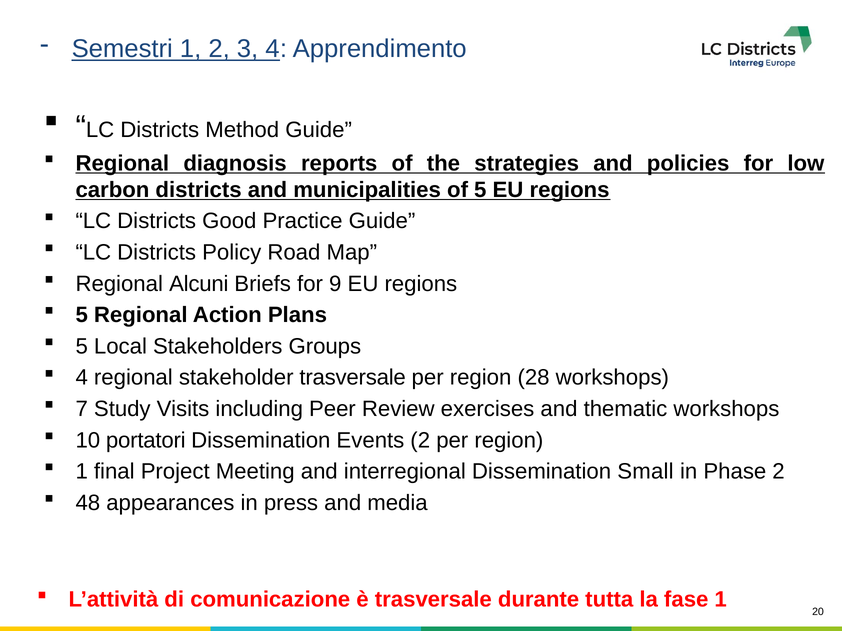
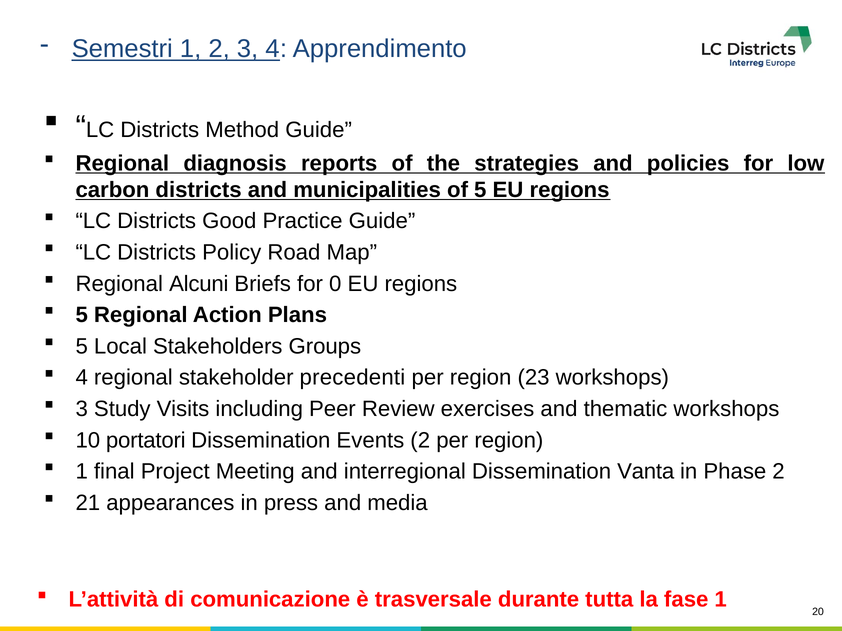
9: 9 -> 0 (335, 284)
stakeholder trasversale: trasversale -> precedenti (352, 378)
28: 28 -> 23 (534, 378)
7: 7 -> 3 (82, 409)
Small: Small -> Vanta (646, 472)
48: 48 -> 21 (88, 503)
